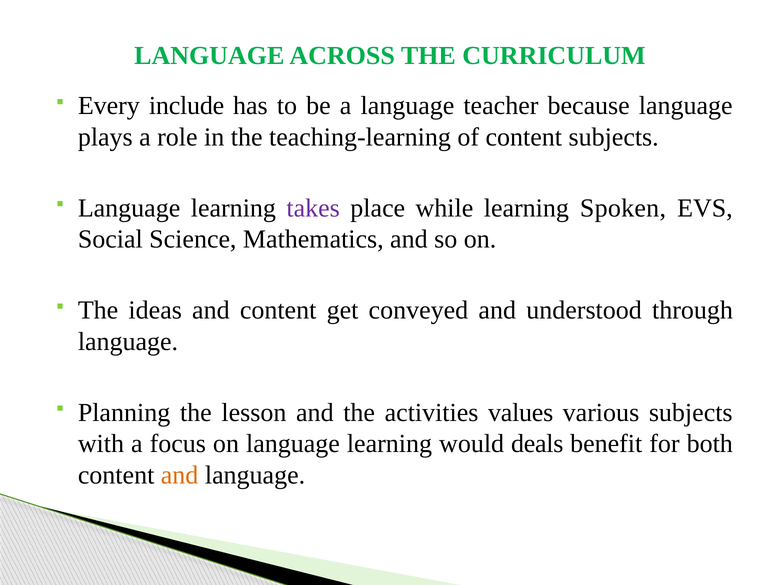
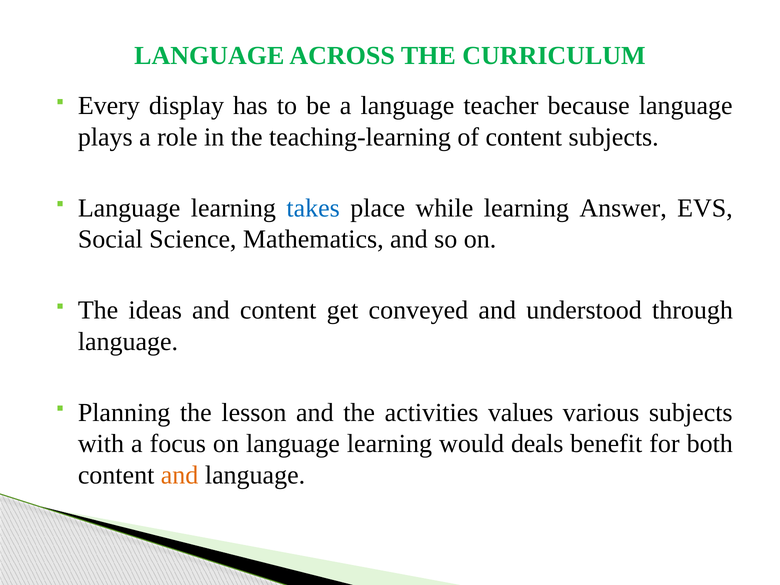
include: include -> display (186, 106)
takes colour: purple -> blue (313, 208)
Spoken: Spoken -> Answer (623, 208)
